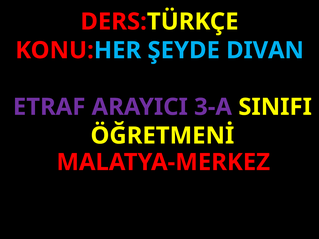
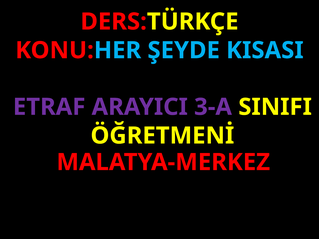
DIVAN: DIVAN -> KISASI (265, 50)
